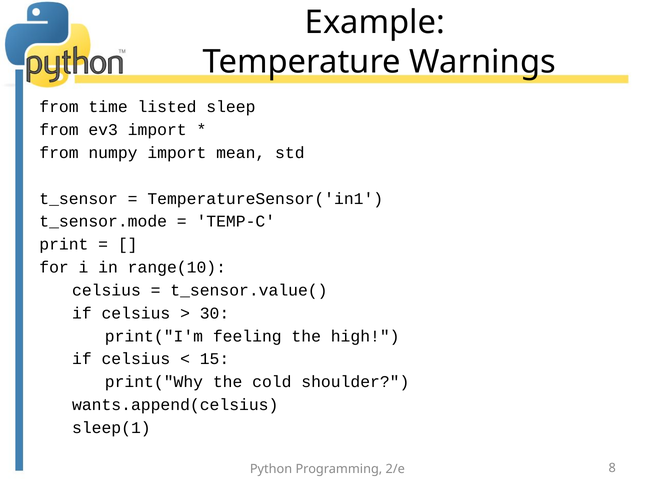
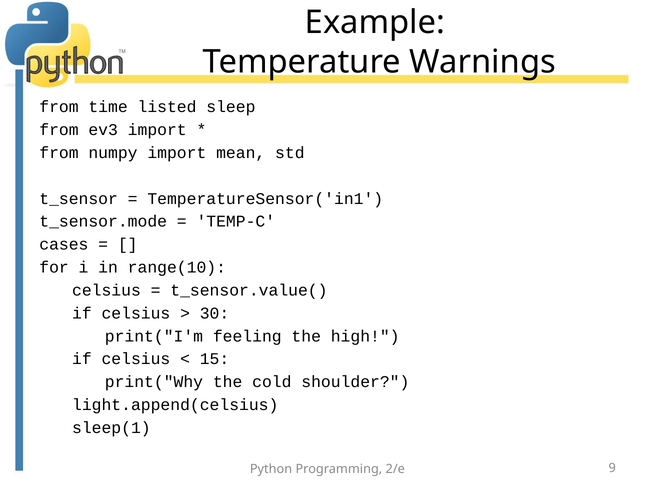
print: print -> cases (64, 245)
wants.append(celsius: wants.append(celsius -> light.append(celsius (175, 405)
8: 8 -> 9 (612, 468)
